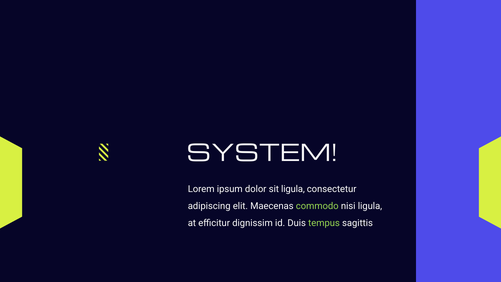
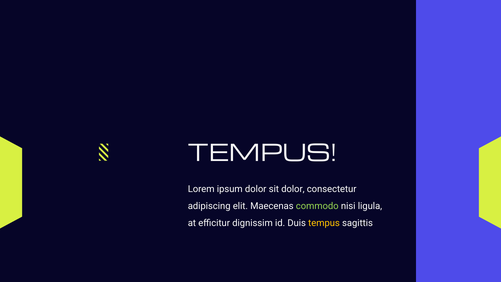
SYSTEM: SYSTEM -> TEMPUS (262, 154)
sit ligula: ligula -> dolor (293, 189)
tempus colour: light green -> yellow (324, 223)
